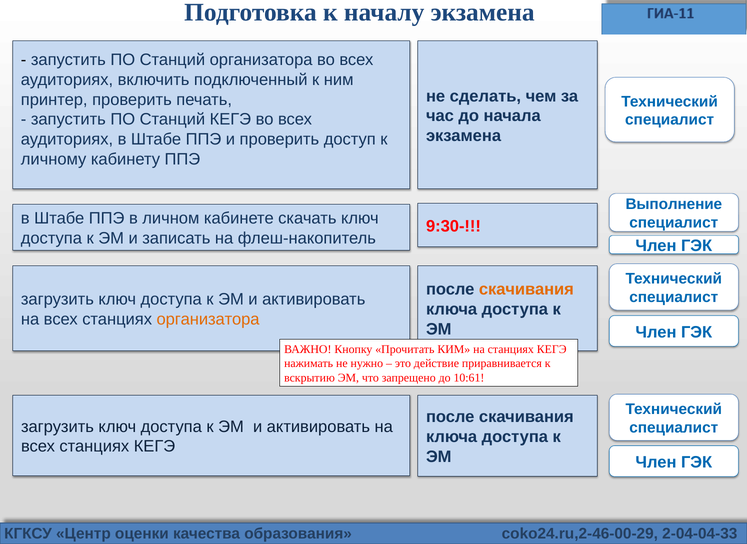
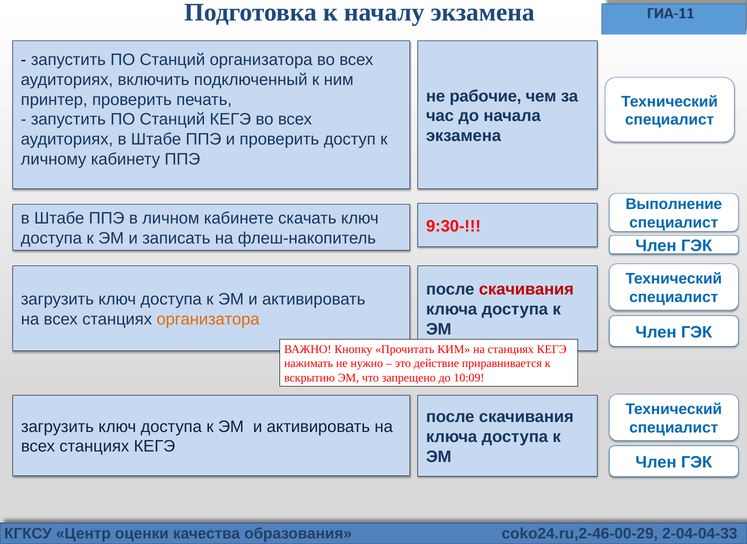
сделать: сделать -> рабочие (485, 96)
скачивания colour: orange -> red (526, 289)
10:61: 10:61 -> 10:09 (469, 378)
